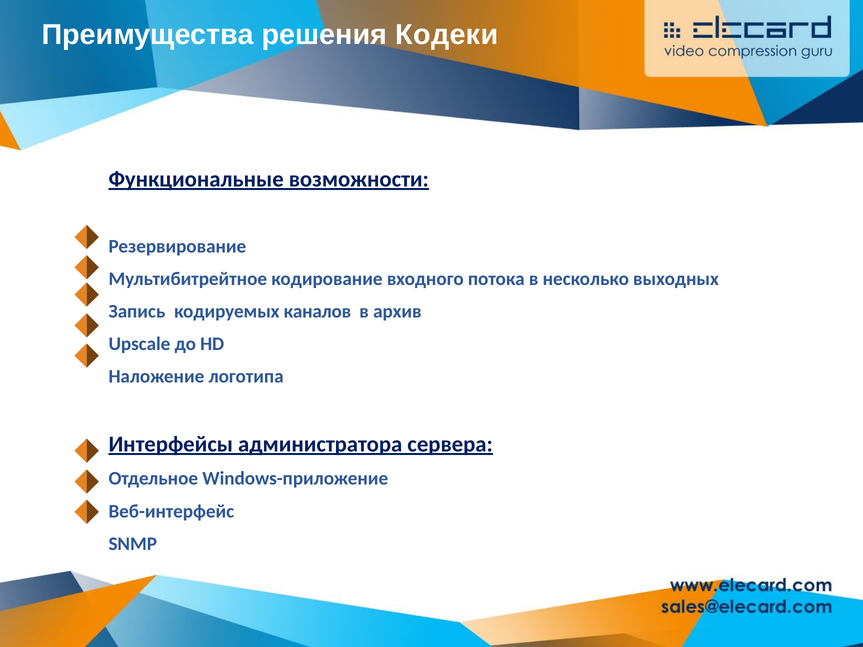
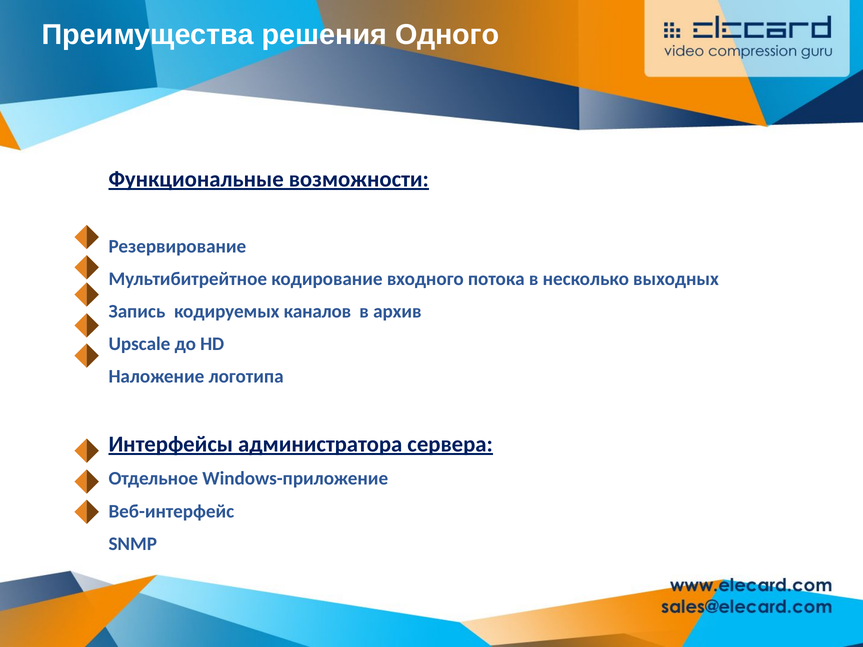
Кодеки: Кодеки -> Одного (447, 35)
